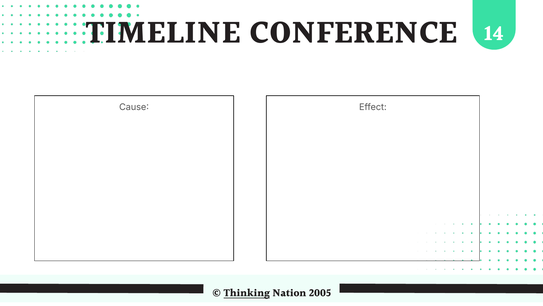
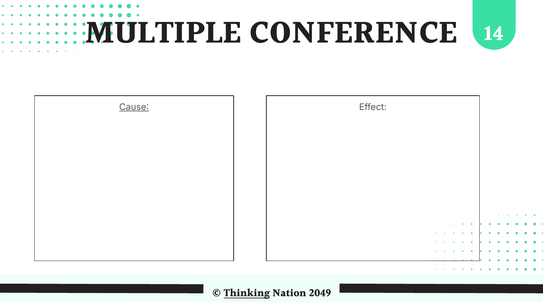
TIMELINE: TIMELINE -> MULTIPLE (163, 34)
Cause underline: none -> present (134, 107)
2005: 2005 -> 2049 (320, 293)
